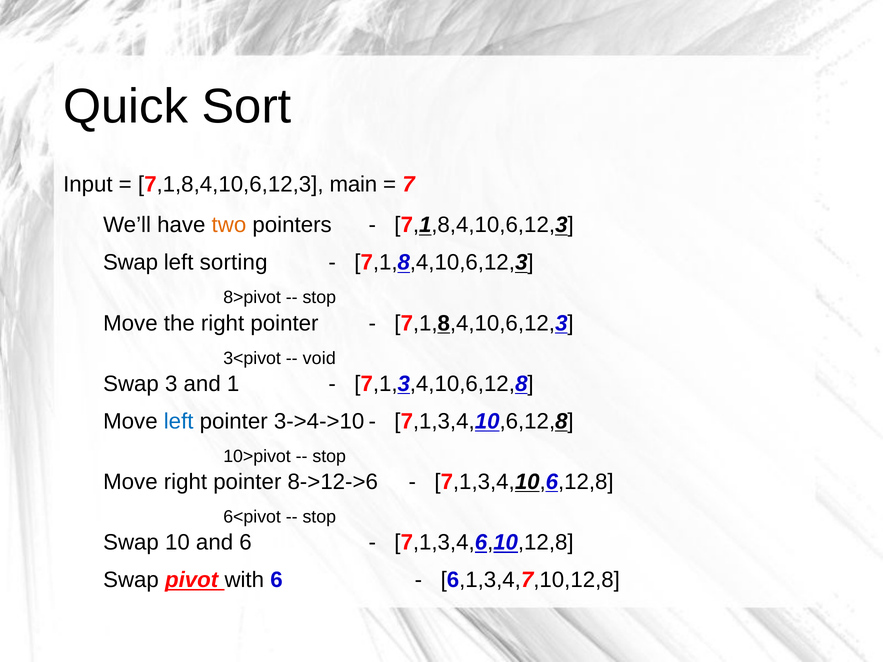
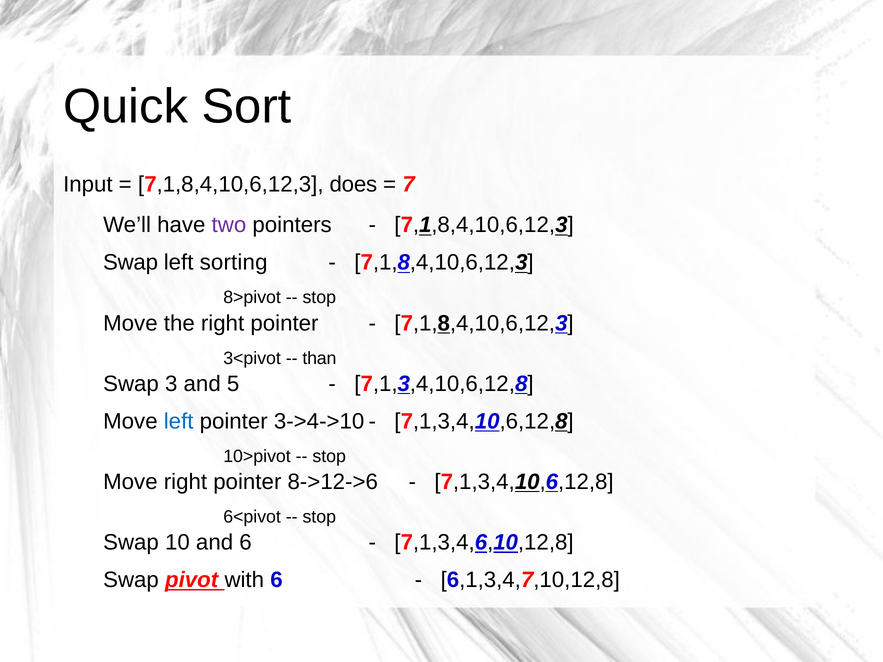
main: main -> does (353, 185)
two colour: orange -> purple (229, 225)
void: void -> than (319, 358)
1: 1 -> 5 (233, 384)
